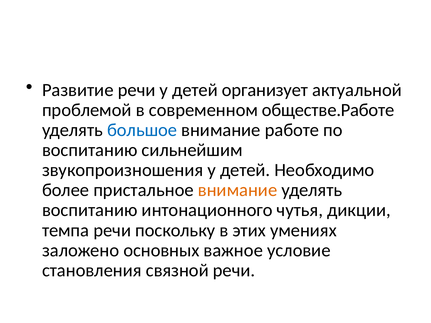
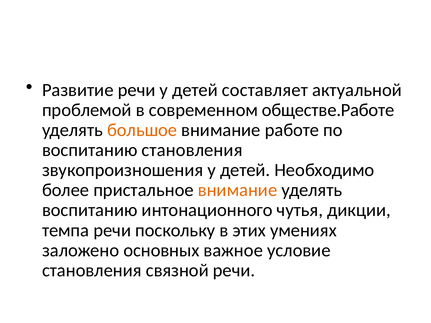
организует: организует -> составляет (265, 90)
большое colour: blue -> orange (142, 130)
воспитанию сильнейшим: сильнейшим -> становления (192, 150)
